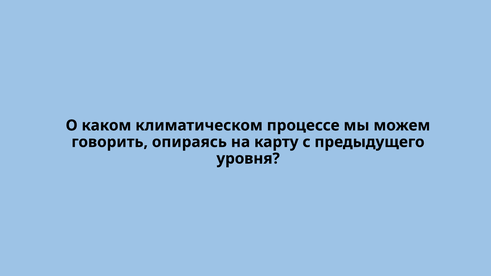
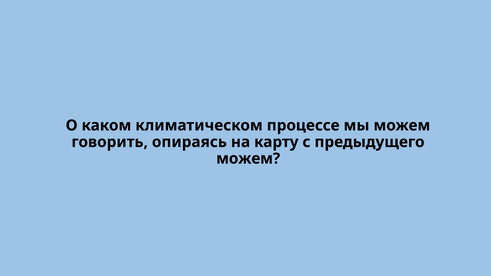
уровня: уровня -> можем (248, 159)
